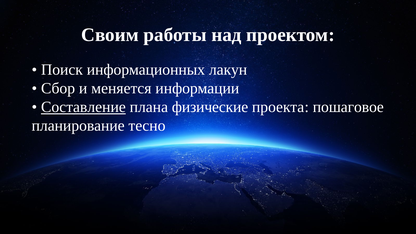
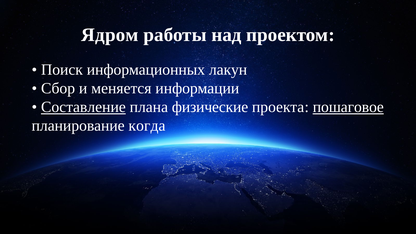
Своим: Своим -> Ядром (110, 35)
пошаговое underline: none -> present (348, 107)
тесно: тесно -> когда (147, 126)
